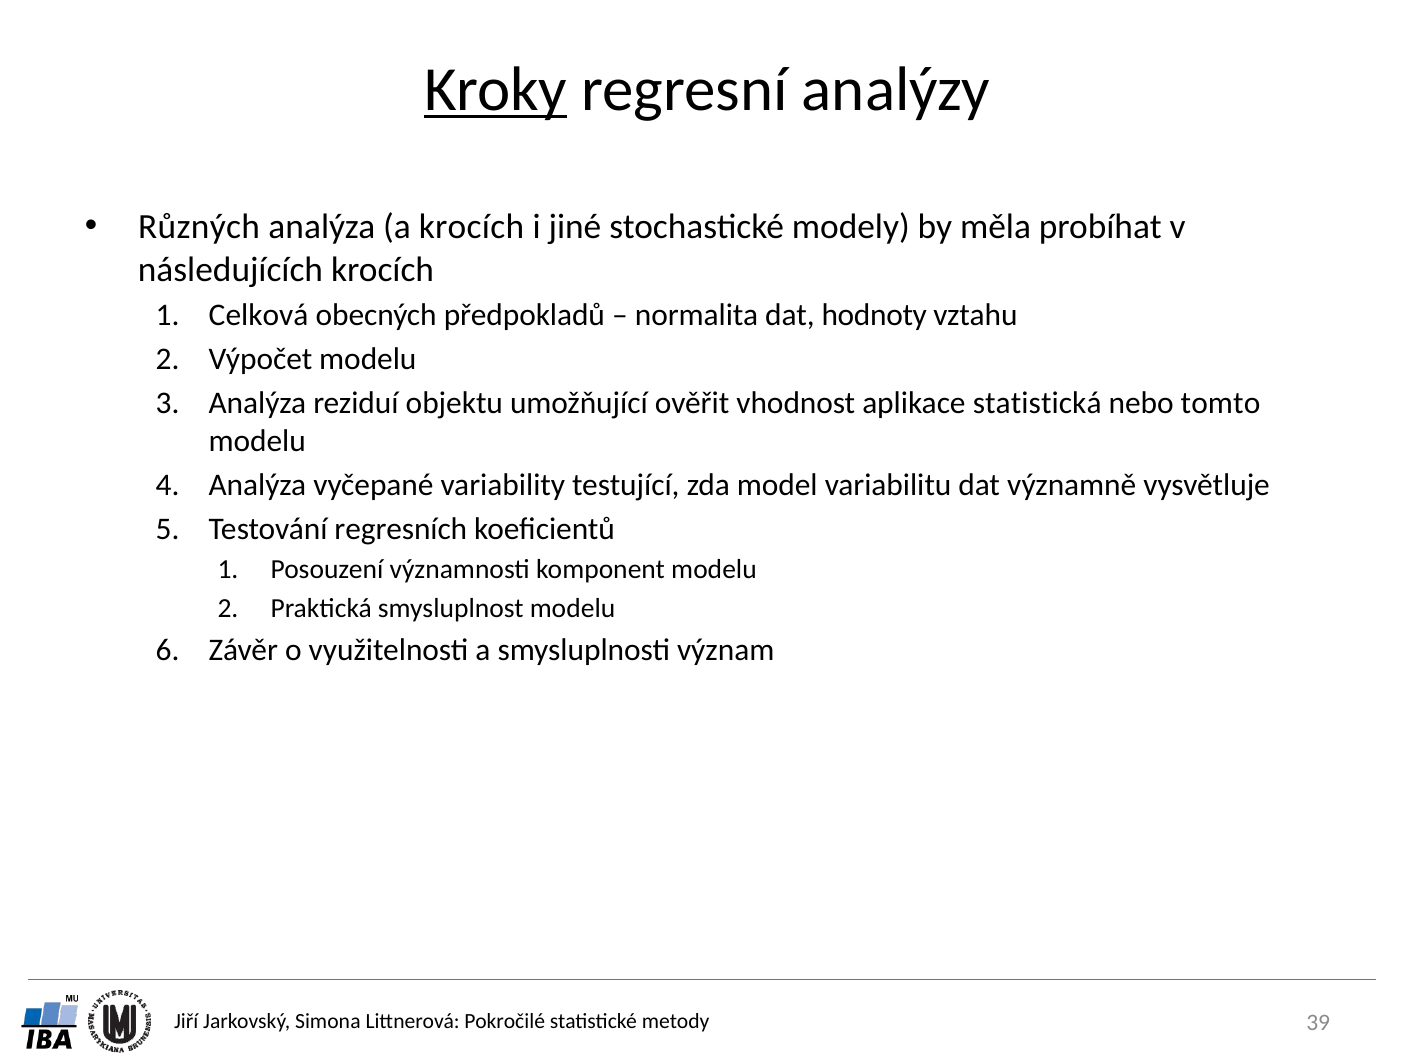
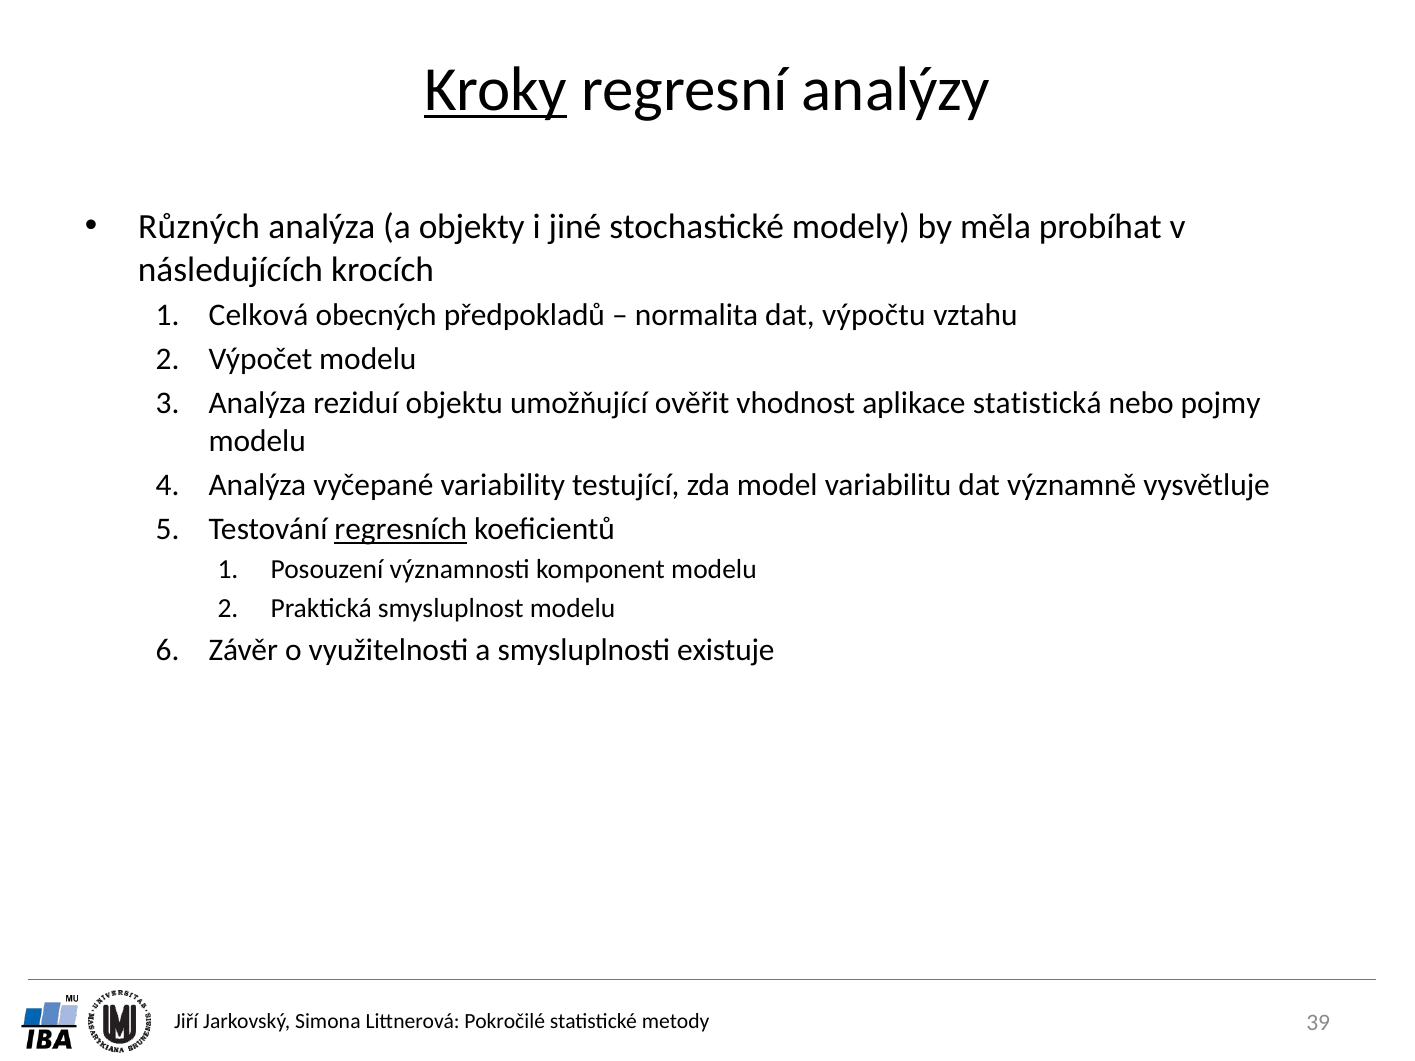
a krocích: krocích -> objekty (472, 227)
hodnoty: hodnoty -> výpočtu (874, 316)
tomto: tomto -> pojmy (1221, 404)
regresních underline: none -> present (401, 529)
význam: význam -> existuje (726, 651)
